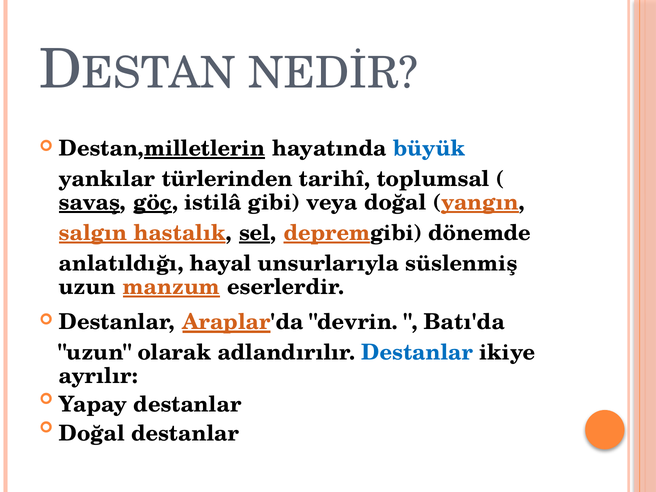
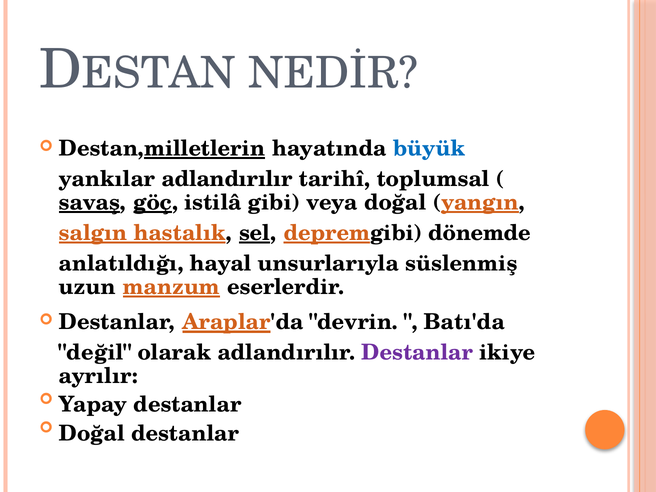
yankılar türlerinden: türlerinden -> adlandırılır (227, 179)
uzun: uzun -> değil (95, 353)
Destanlar colour: blue -> purple (417, 353)
